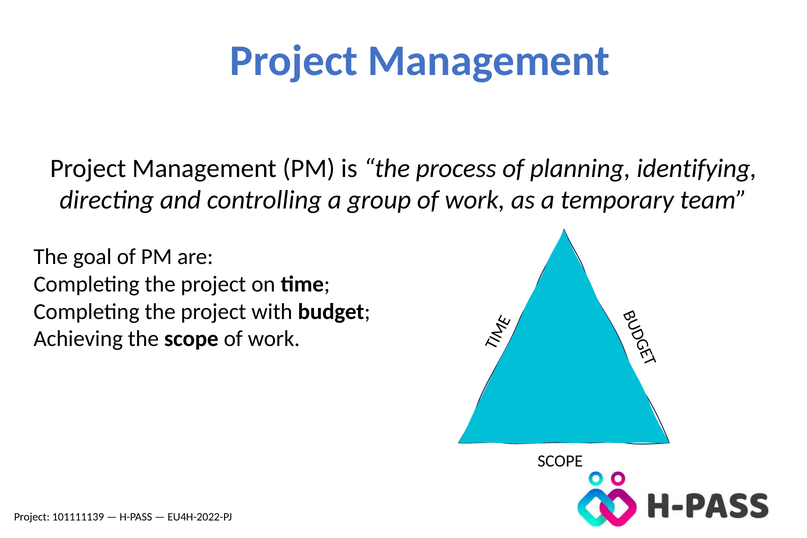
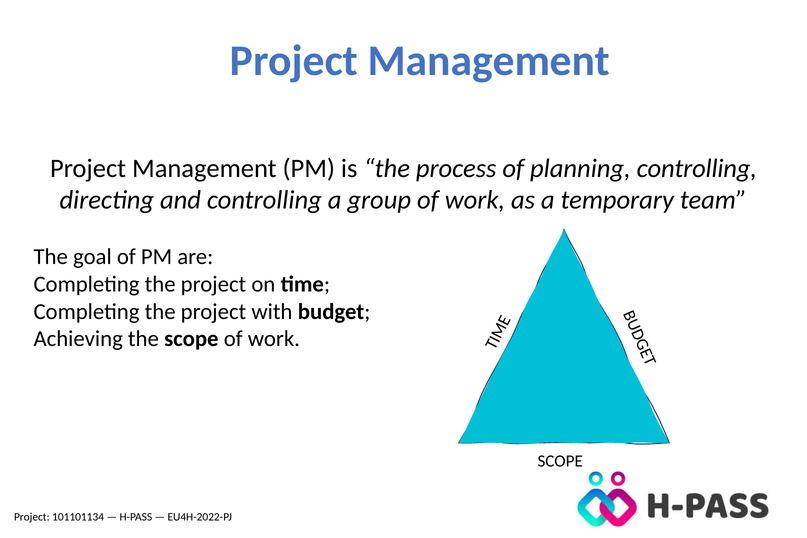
planning identifying: identifying -> controlling (697, 168)
101111139: 101111139 -> 101101134 (78, 517)
